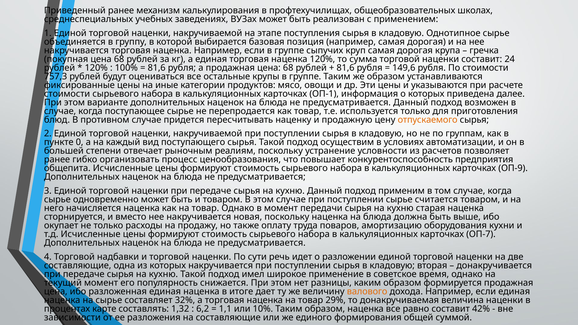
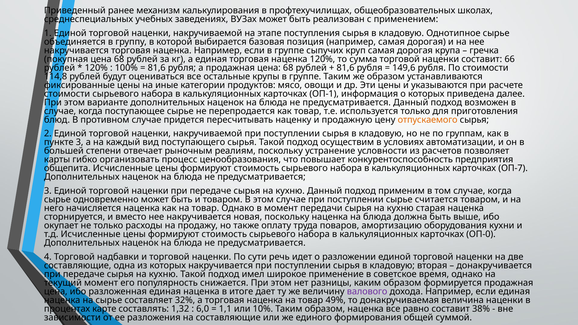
24: 24 -> 66 (510, 59)
757,3: 757,3 -> 114,8 (56, 77)
пункте 0: 0 -> 3 (80, 142)
ранее: ранее -> карты (57, 160)
ОП-9: ОП-9 -> ОП-7 (513, 168)
ОП-7: ОП-7 -> ОП-0 (481, 234)
валового colour: orange -> purple (367, 291)
29%: 29% -> 49% (336, 300)
6,2: 6,2 -> 6,0 (203, 309)
42%: 42% -> 38% (481, 309)
